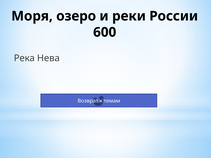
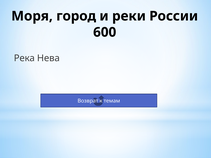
озеро: озеро -> город (76, 16)
